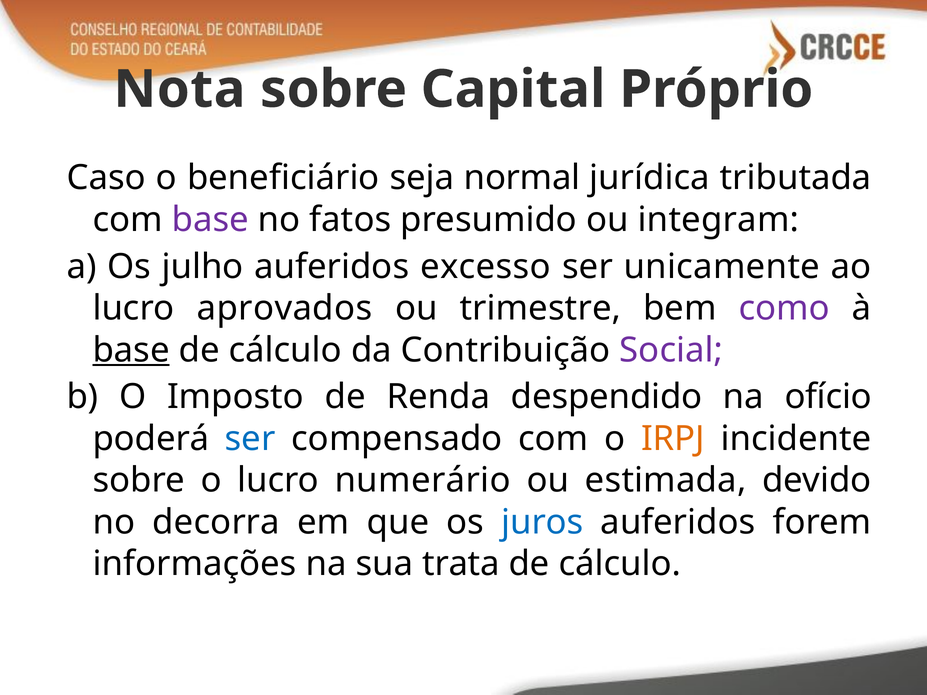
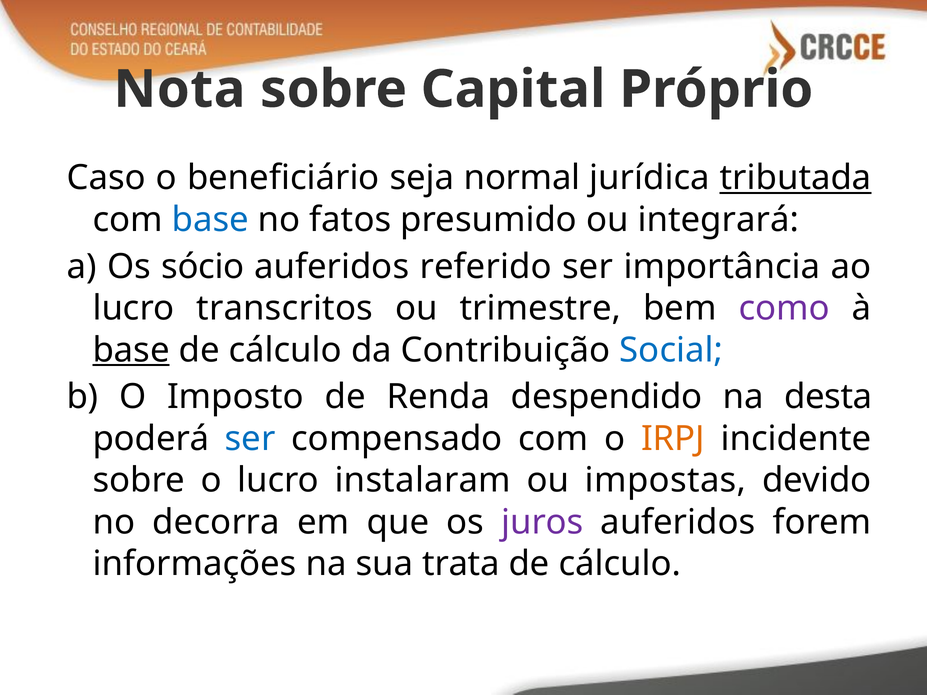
tributada underline: none -> present (796, 178)
base colour: purple -> blue (210, 220)
integram: integram -> integrará (718, 220)
julho: julho -> sócio (203, 267)
excesso: excesso -> referido (486, 267)
unicamente: unicamente -> importância (722, 267)
aprovados: aprovados -> transcritos (285, 308)
Social colour: purple -> blue (671, 350)
ofício: ofício -> desta (828, 397)
numerário: numerário -> instalaram (423, 481)
estimada: estimada -> impostas (666, 481)
juros colour: blue -> purple (542, 522)
